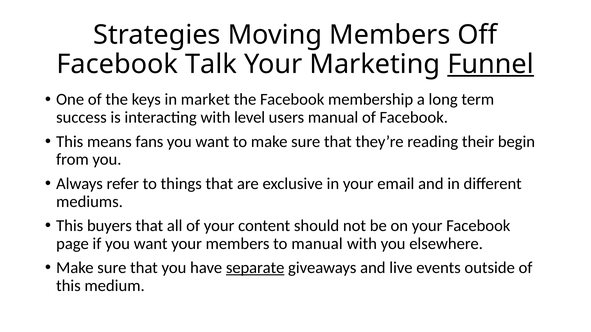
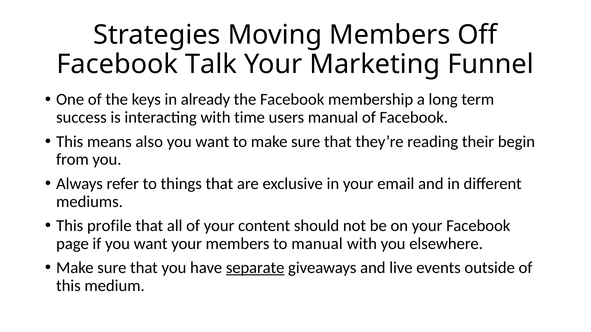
Funnel underline: present -> none (491, 64)
market: market -> already (205, 100)
level: level -> time (250, 118)
fans: fans -> also (149, 142)
buyers: buyers -> profile (109, 226)
